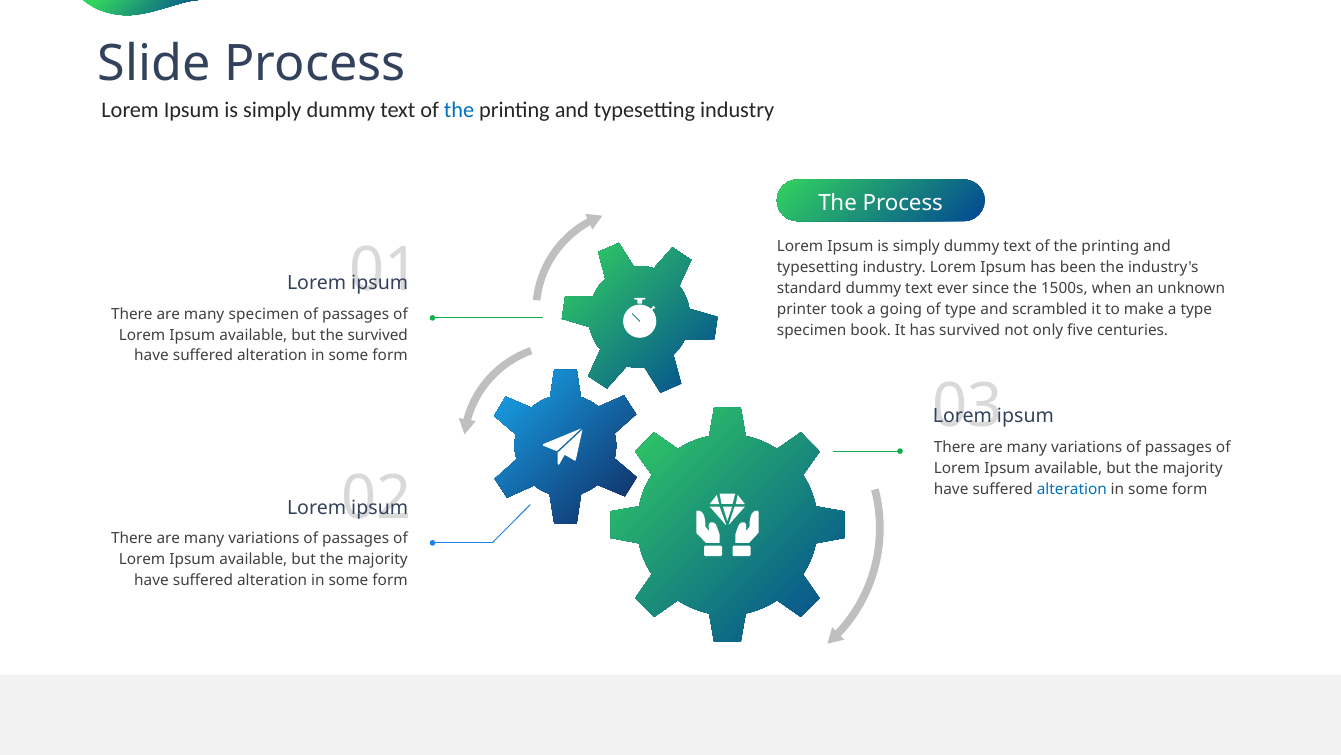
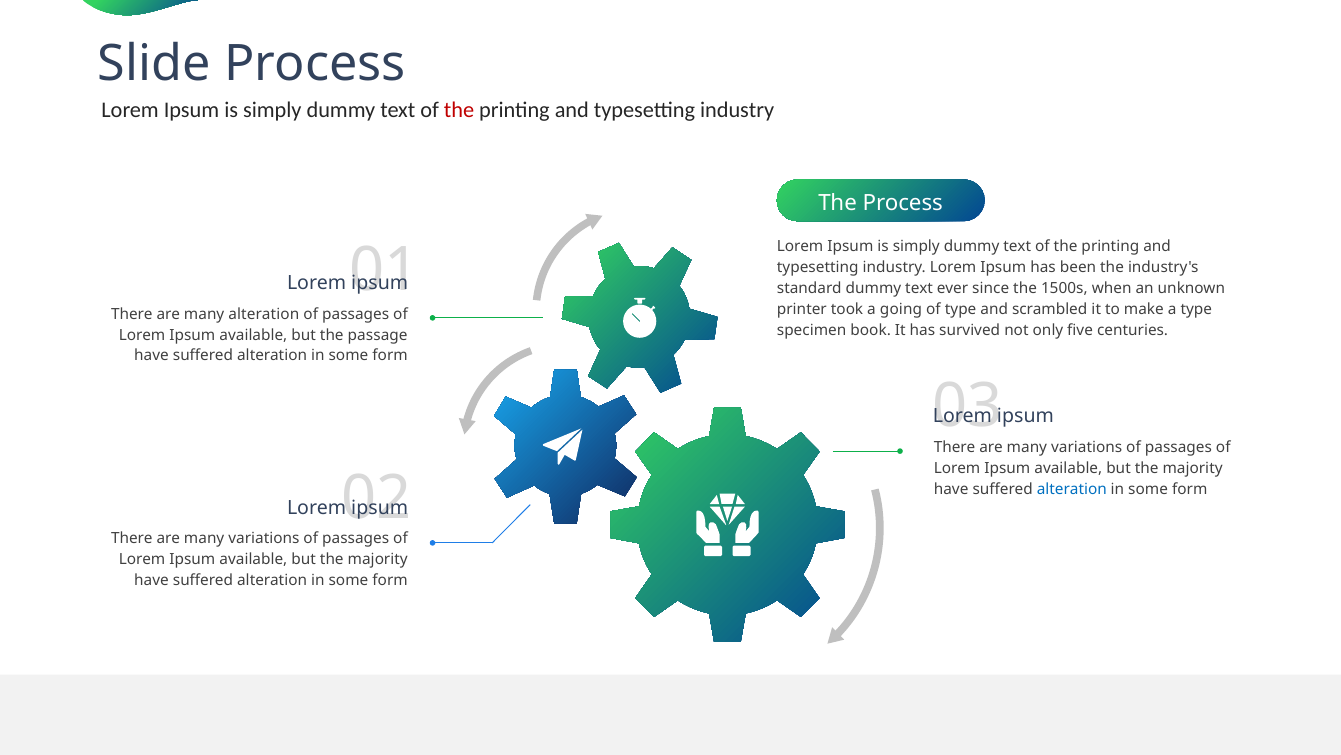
the colour: blue -> red (459, 110)
many specimen: specimen -> alteration (264, 314)
the survived: survived -> passage (378, 335)
